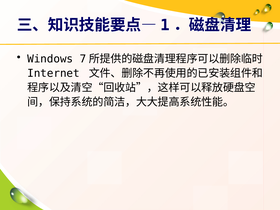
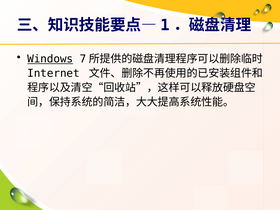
Windows underline: none -> present (50, 59)
